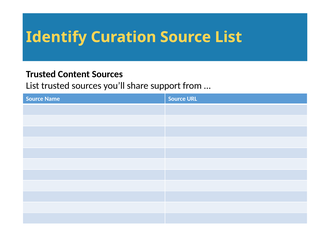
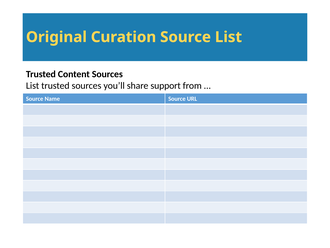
Identify: Identify -> Original (56, 37)
